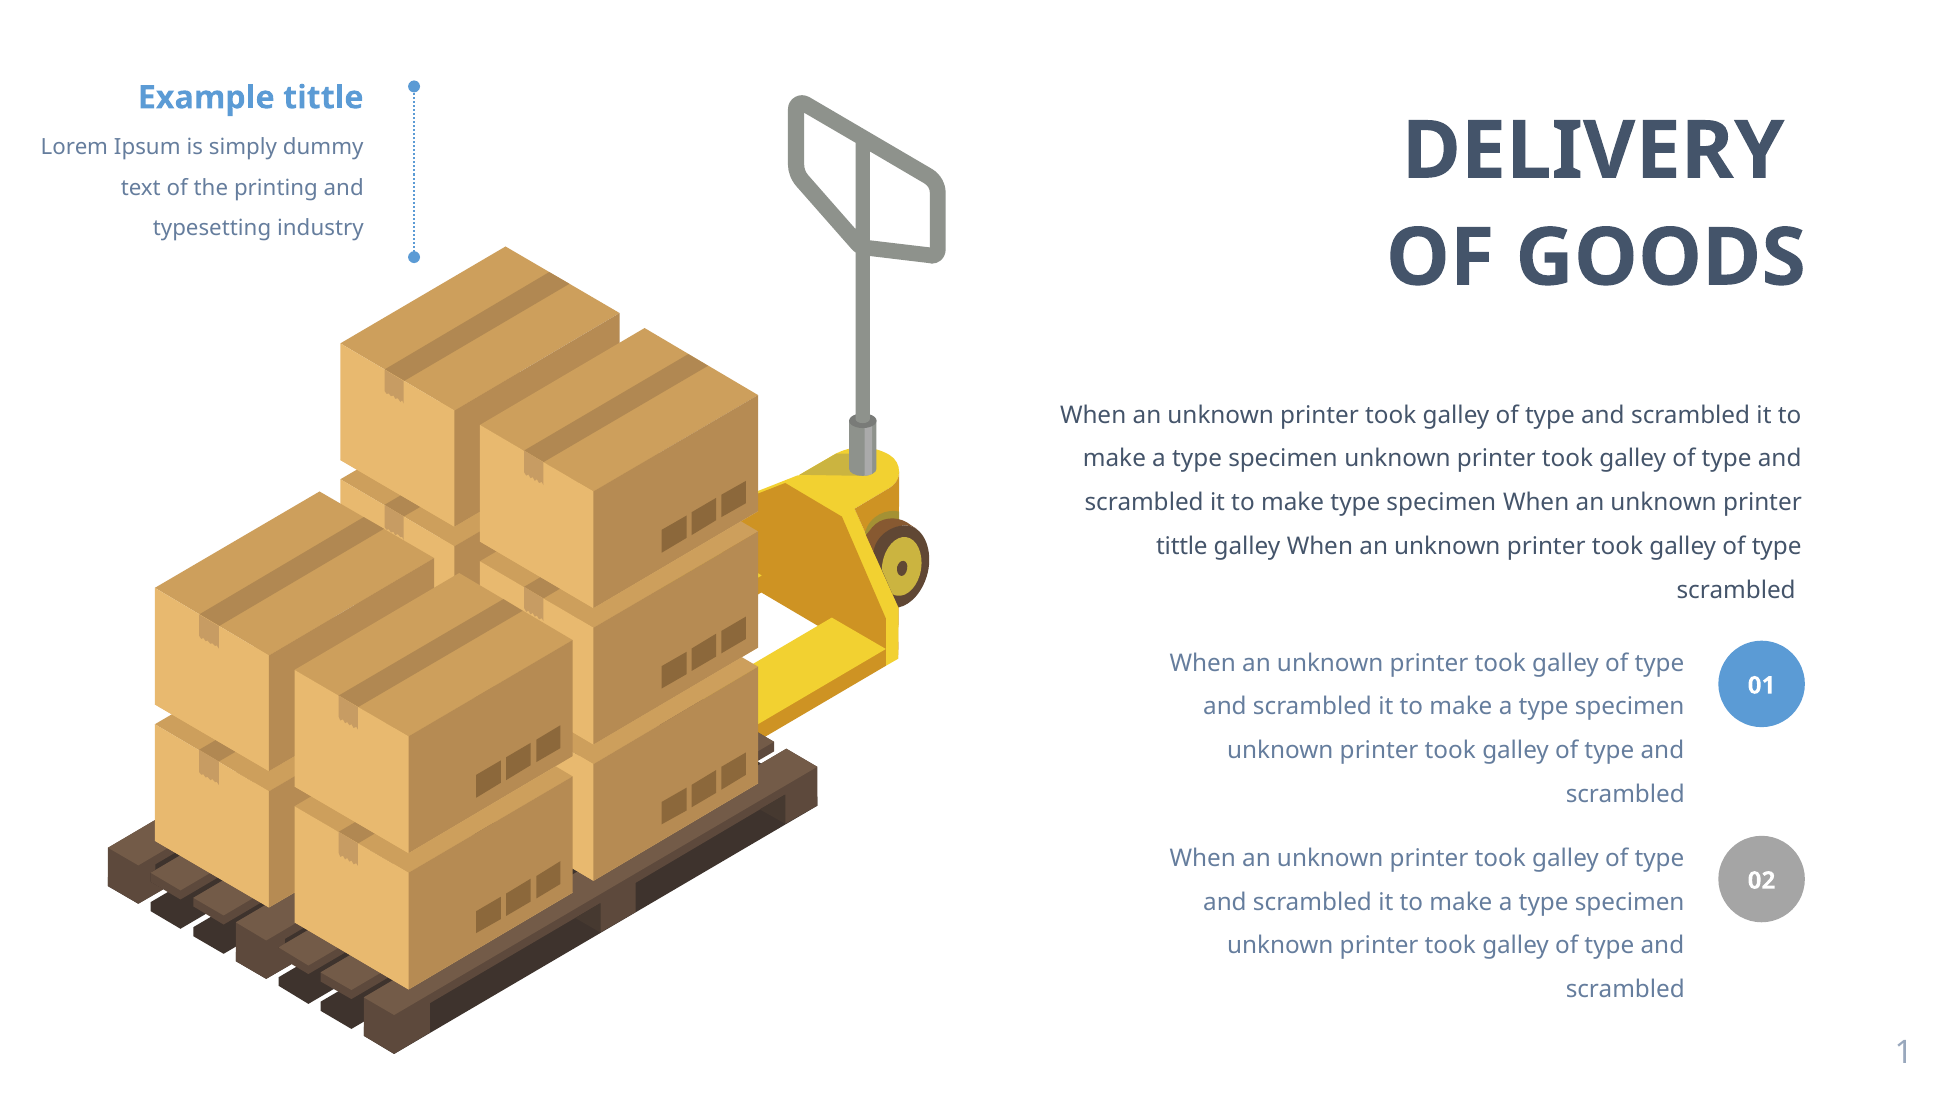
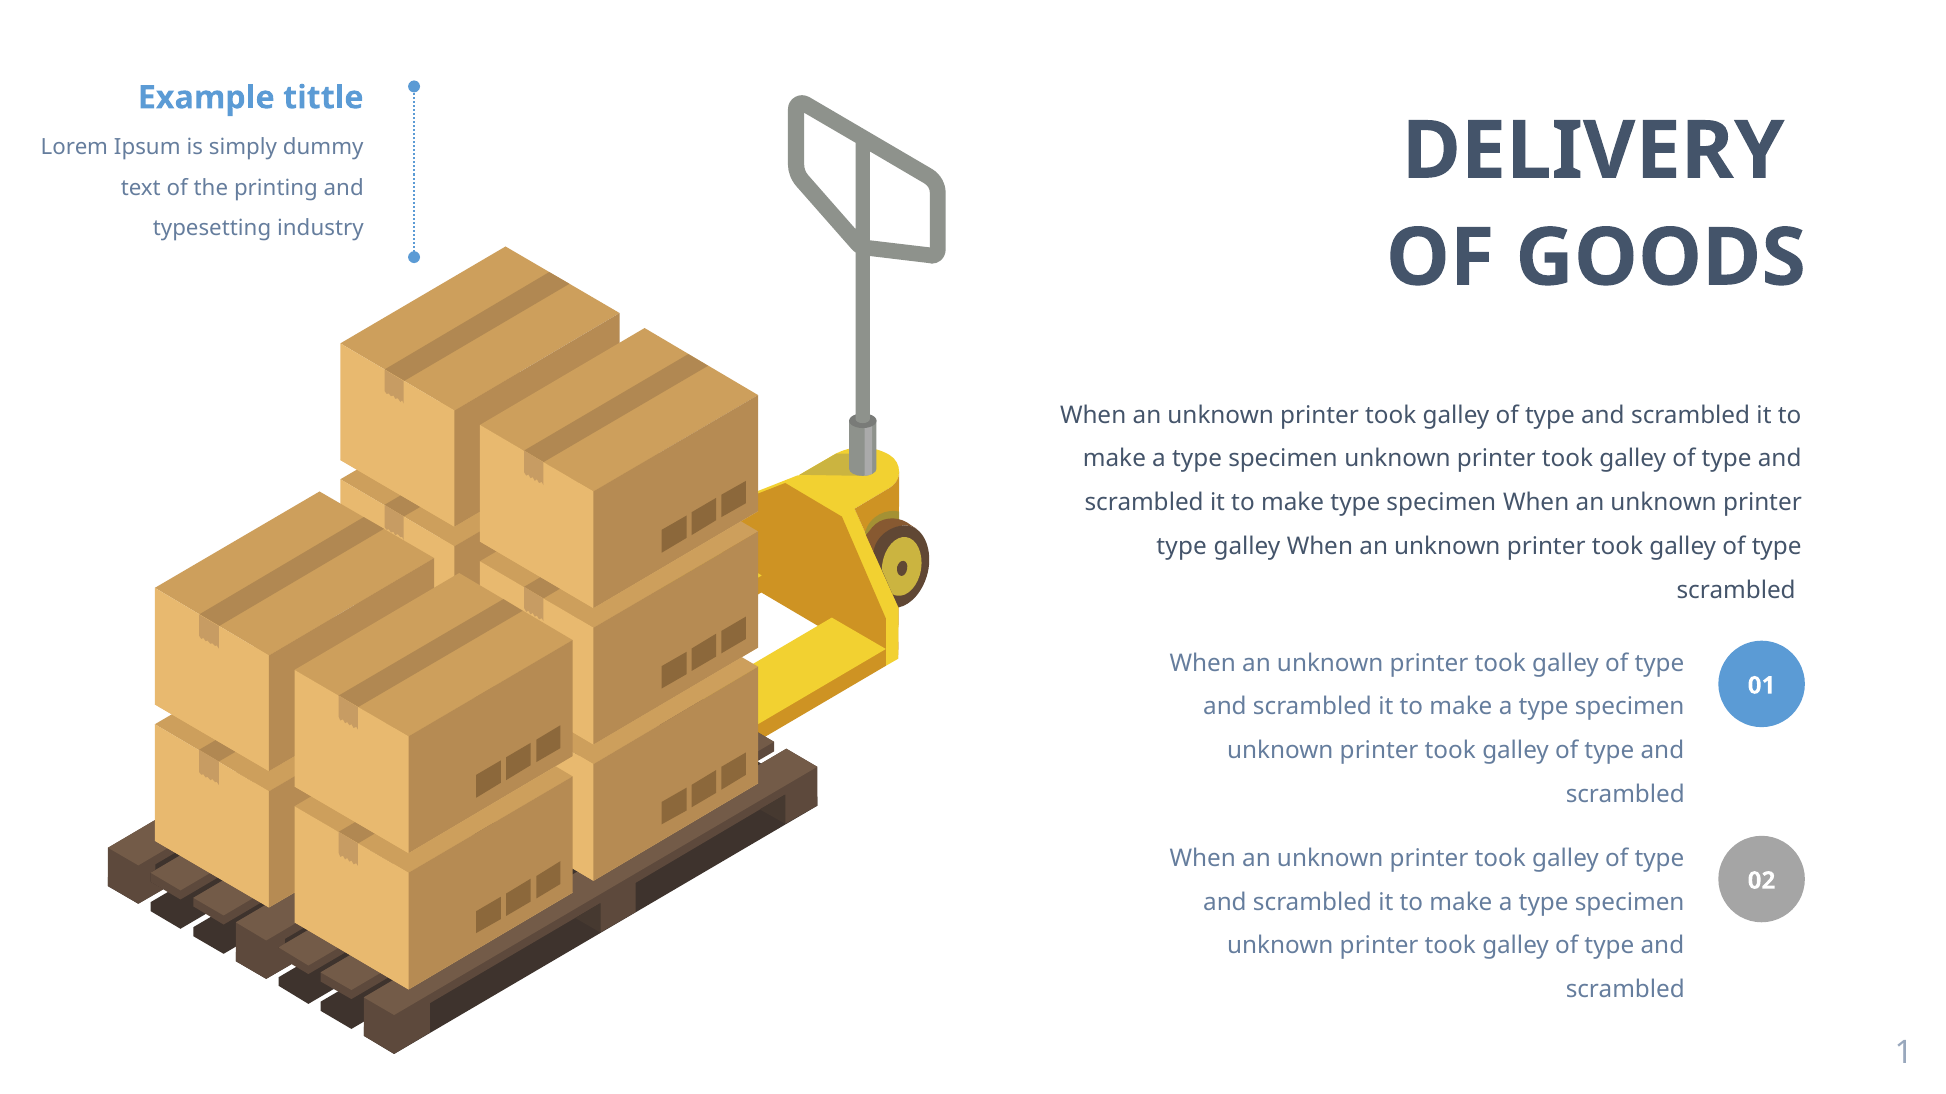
tittle: tittle -> type (1182, 547)
